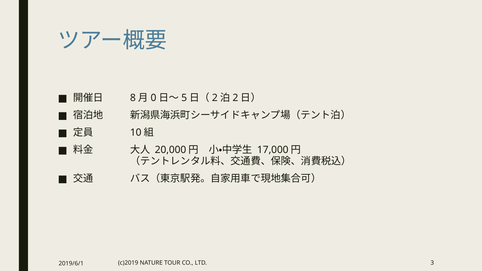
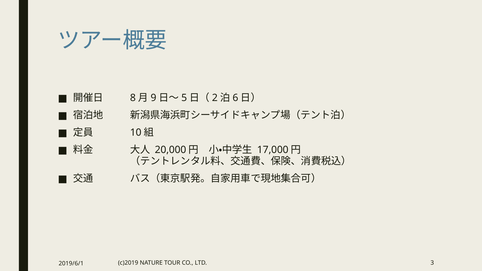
0: 0 -> 9 (153, 98)
2: 2 -> 6 (235, 98)
